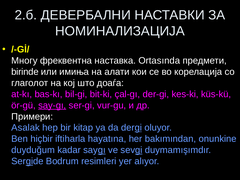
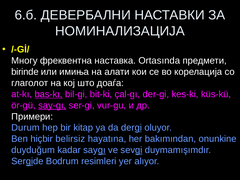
2.б: 2.б -> 6.б (26, 15)
bas-kı underline: none -> present (49, 94)
Asalak: Asalak -> Durum (26, 128)
iftiharla: iftiharla -> belirsiz (70, 139)
